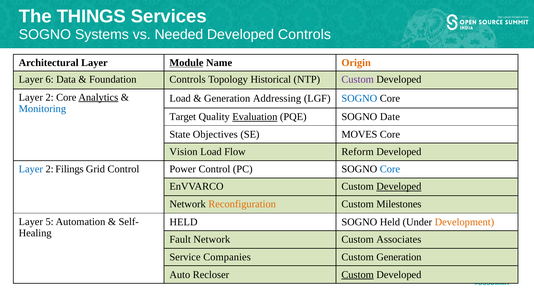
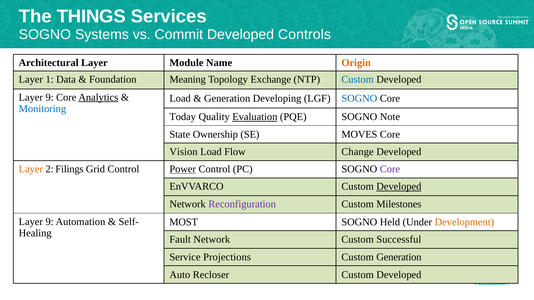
Needed: Needed -> Commit (179, 35)
Module underline: present -> none (186, 63)
6: 6 -> 1 (50, 80)
Foundation Controls: Controls -> Meaning (188, 80)
Historical: Historical -> Exchange (271, 80)
Custom colour: purple -> blue (358, 80)
2: 2 -> 9 (50, 97)
Addressing: Addressing -> Developing (277, 99)
Target: Target -> Today (183, 117)
Date: Date -> Note (390, 117)
Objectives: Objectives -> Ownership (215, 135)
Reform: Reform -> Change (358, 152)
Layer colour: blue -> orange (31, 169)
Power underline: none -> present (183, 169)
Core colour: blue -> purple (390, 169)
Reconfiguration colour: orange -> purple (242, 204)
5: 5 -> 9 (50, 222)
HELD: HELD -> MOST (184, 222)
Associates: Associates -> Successful (399, 240)
Companies: Companies -> Projections (227, 257)
Custom underline: present -> none (358, 275)
